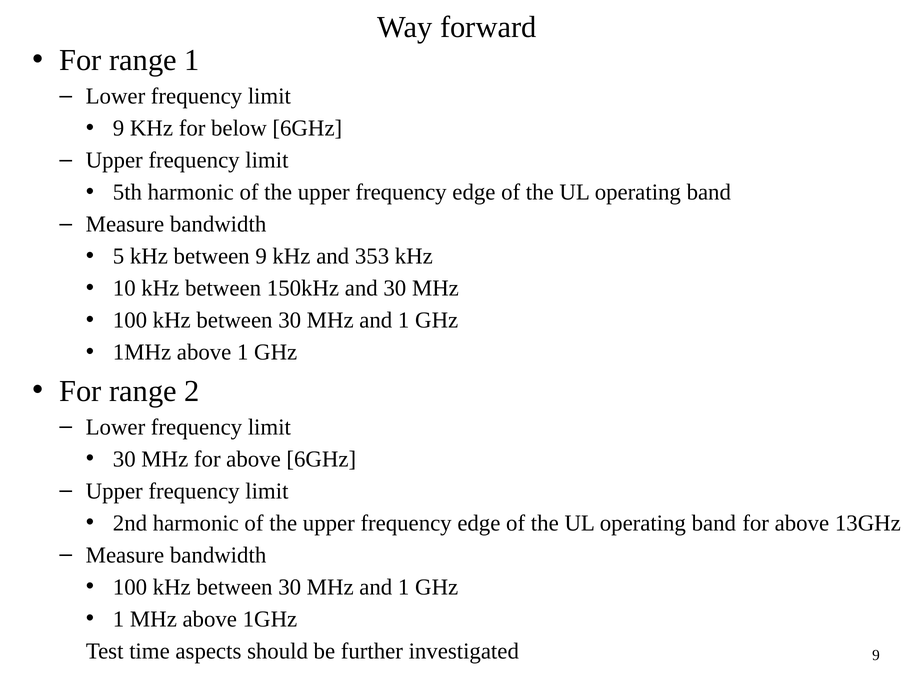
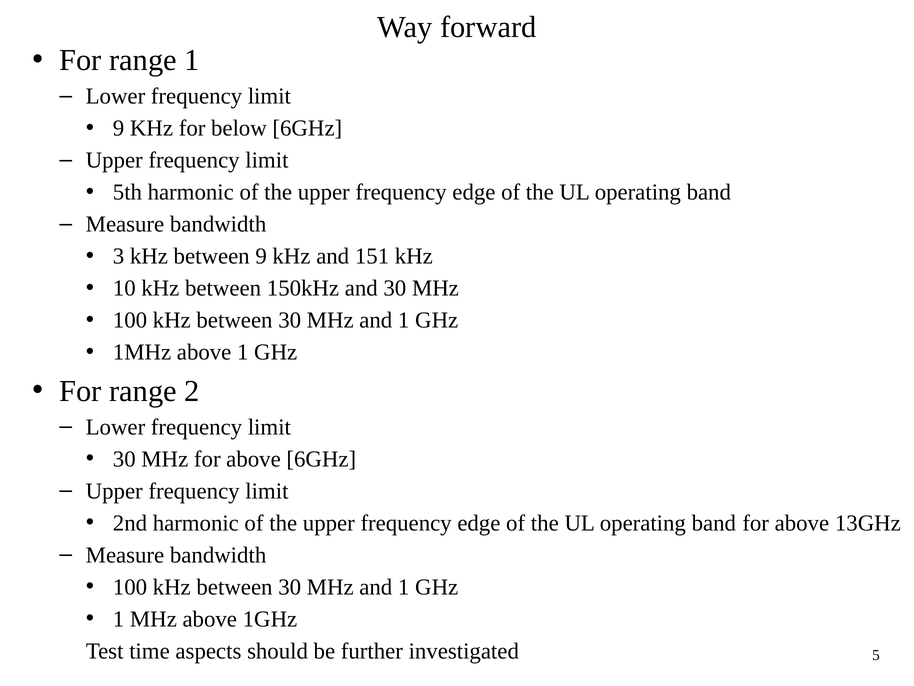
5: 5 -> 3 (119, 256)
353: 353 -> 151 (372, 256)
investigated 9: 9 -> 5 (876, 655)
